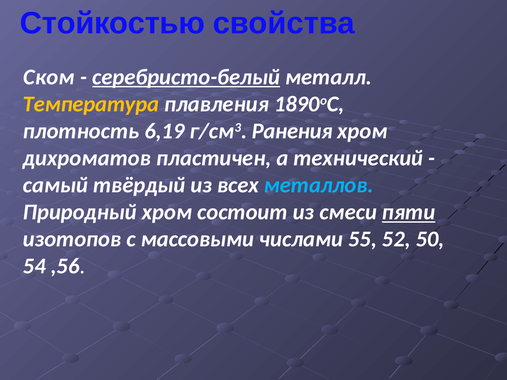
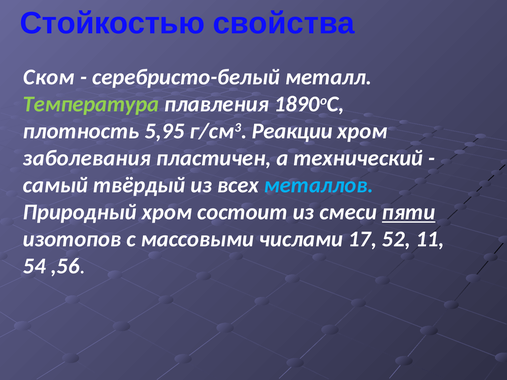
серебристо-белый underline: present -> none (186, 77)
Температура colour: yellow -> light green (91, 104)
6,19: 6,19 -> 5,95 (164, 131)
Ранения: Ранения -> Реакции (292, 131)
дихроматов: дихроматов -> заболевания (87, 158)
55: 55 -> 17 (363, 239)
50: 50 -> 11 (430, 239)
